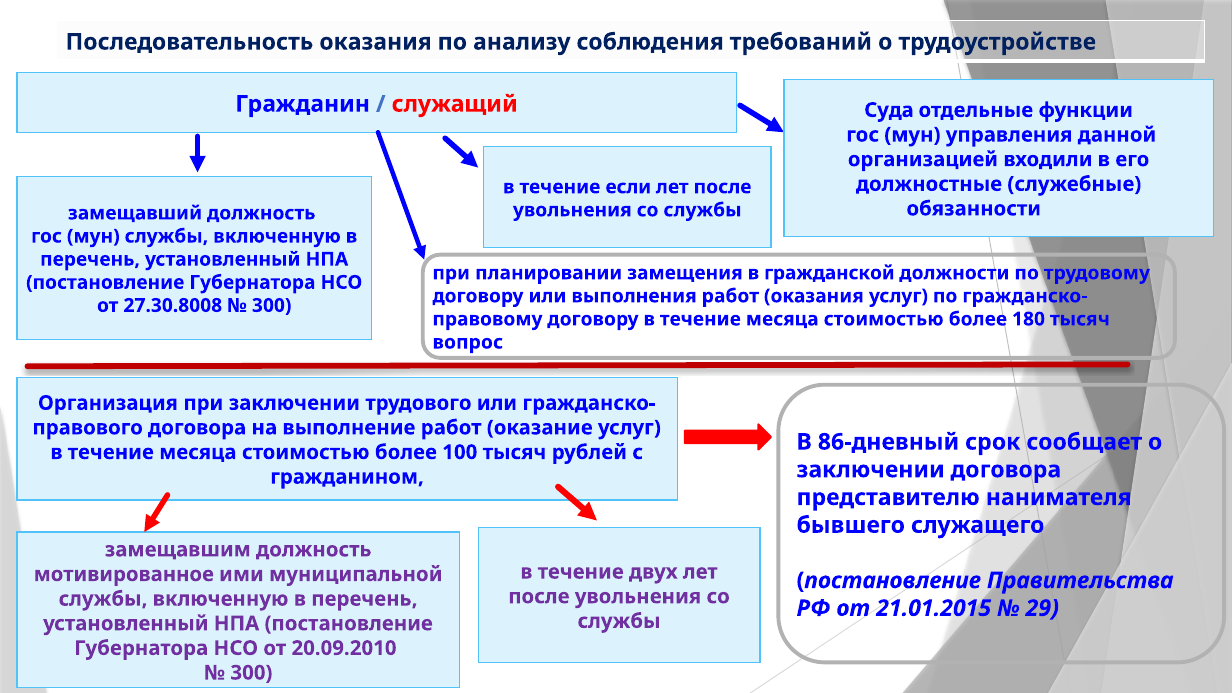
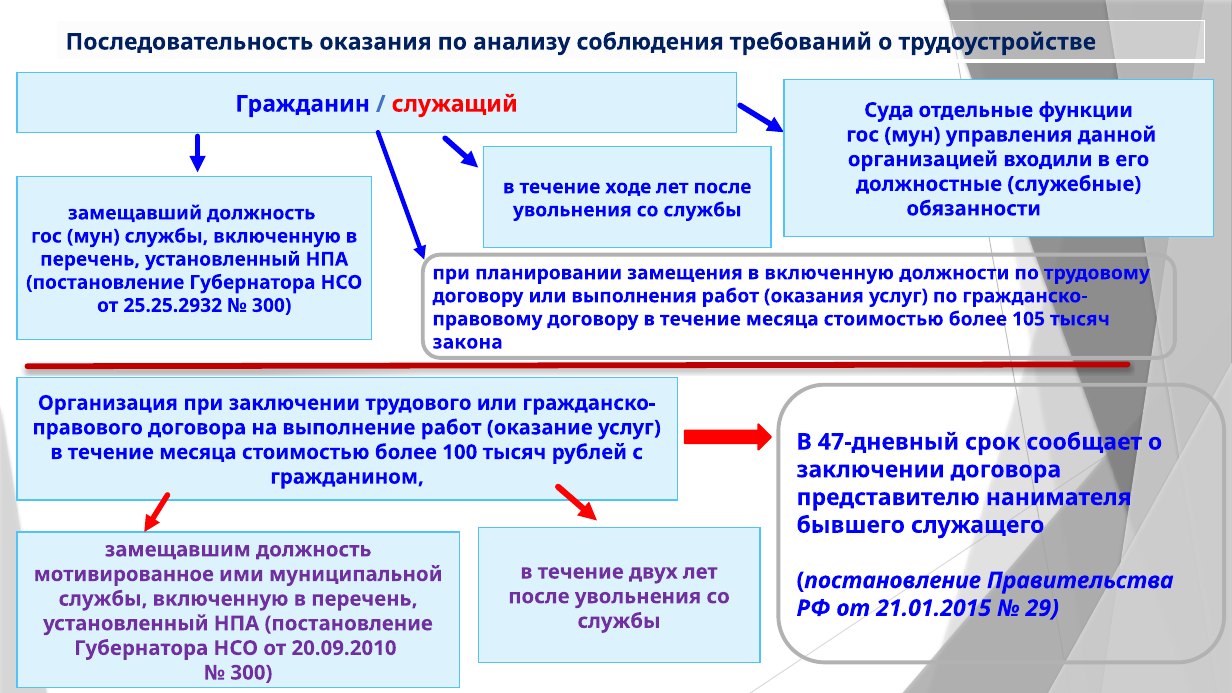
если: если -> ходе (628, 187)
в гражданской: гражданской -> включенную (829, 273)
27.30.8008: 27.30.8008 -> 25.25.2932 (173, 306)
180: 180 -> 105 (1029, 319)
вопрос: вопрос -> закона (468, 342)
86-дневный: 86-дневный -> 47-дневный (888, 442)
